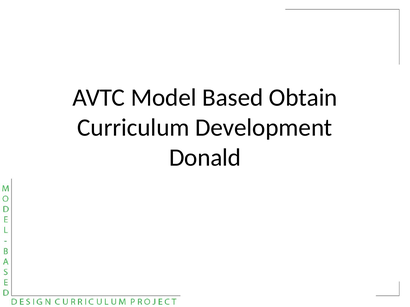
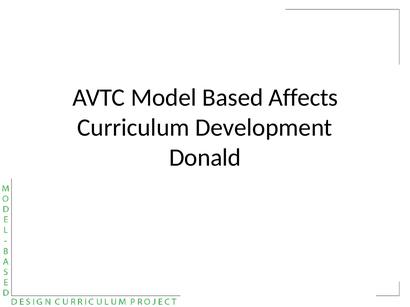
Obtain: Obtain -> Affects (303, 98)
